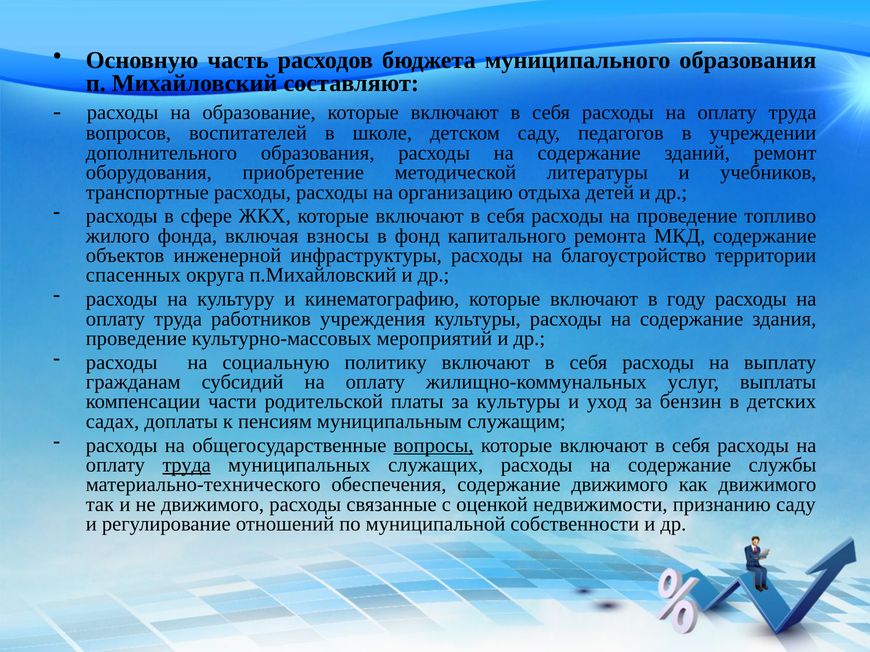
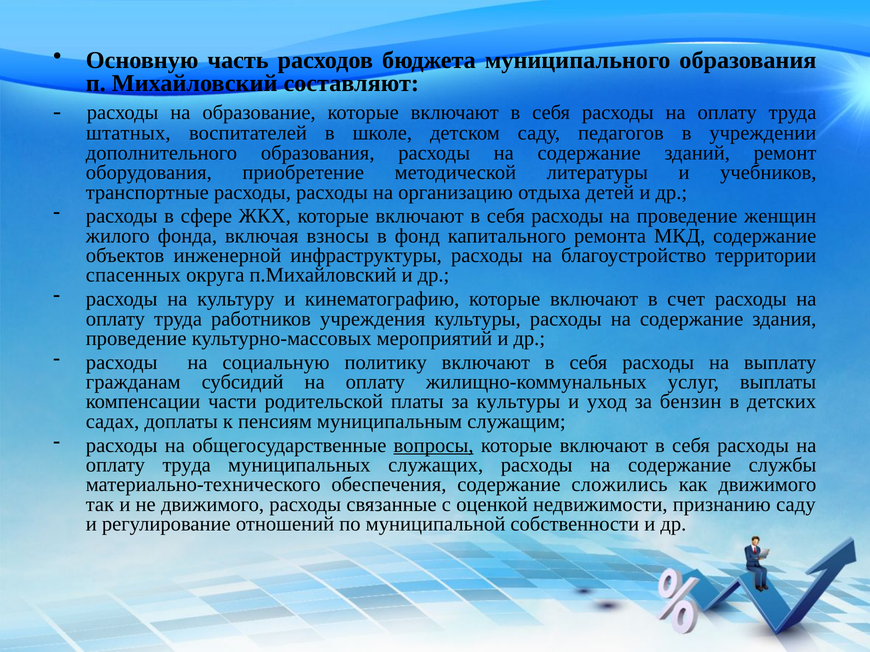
вопросов: вопросов -> штатных (128, 133)
топливо: топливо -> женщин (780, 216)
году: году -> счет (686, 299)
труда underline: present -> none (187, 465)
содержание движимого: движимого -> сложились (619, 485)
